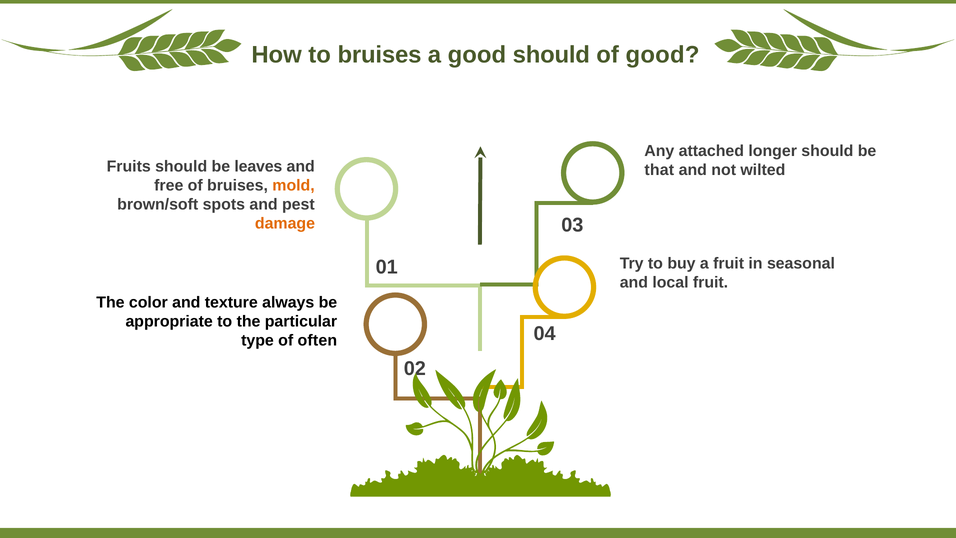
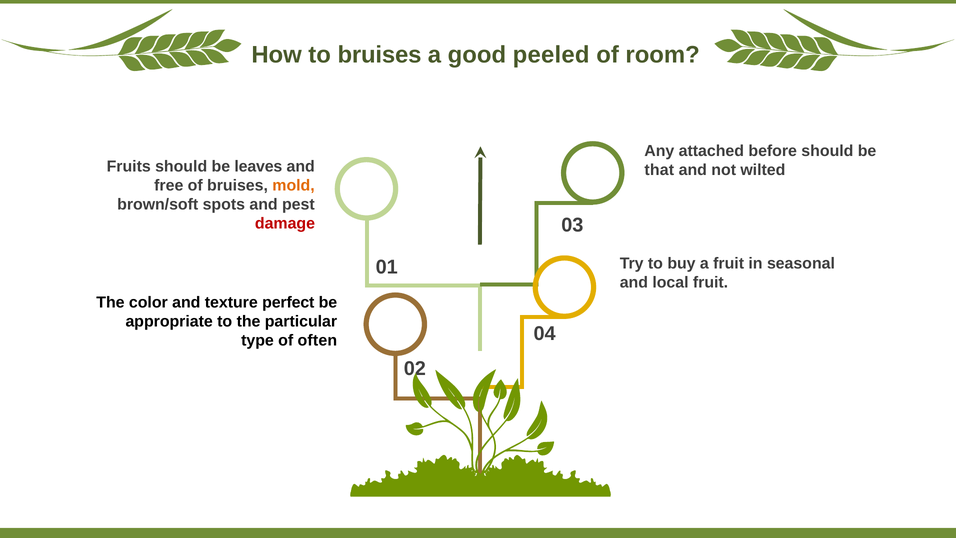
good should: should -> peeled (551, 55)
of good: good -> room (663, 55)
longer: longer -> before (773, 151)
damage colour: orange -> red (285, 224)
always: always -> perfect (288, 302)
